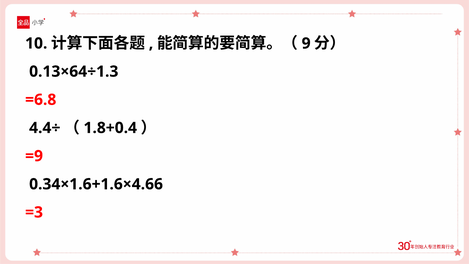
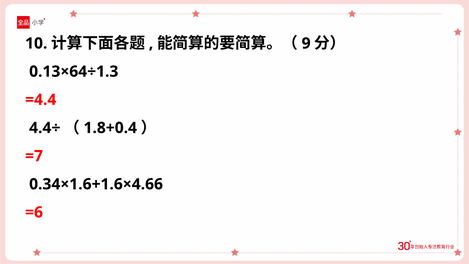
=6.8: =6.8 -> =4.4 (41, 100)
=9: =9 -> =7 (34, 156)
=3: =3 -> =6 (34, 212)
